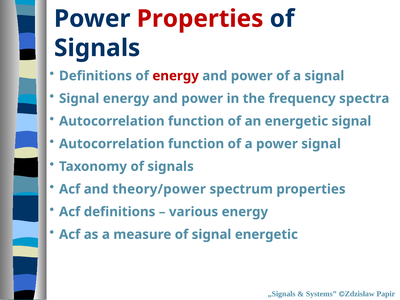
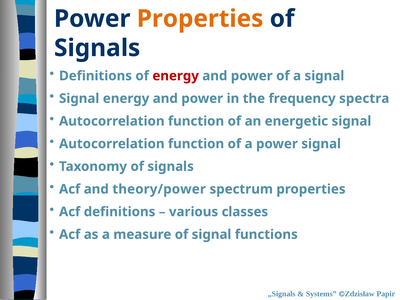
Properties colour: red -> orange (200, 19)
various energy: energy -> classes (245, 212)
signal energetic: energetic -> functions (266, 234)
